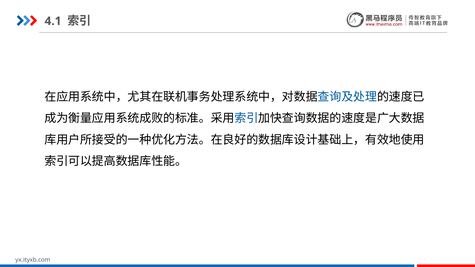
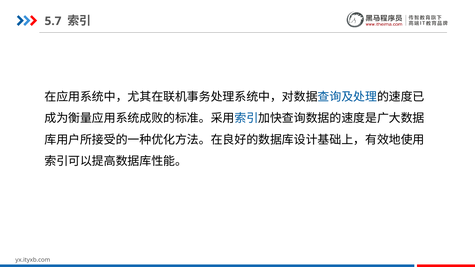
4.1: 4.1 -> 5.7 (53, 21)
